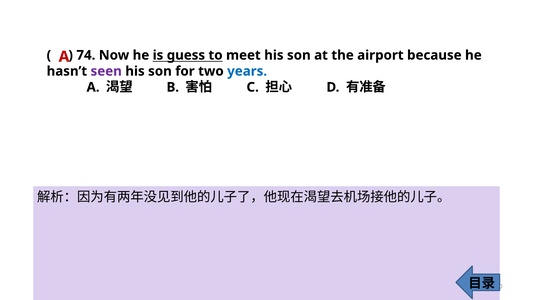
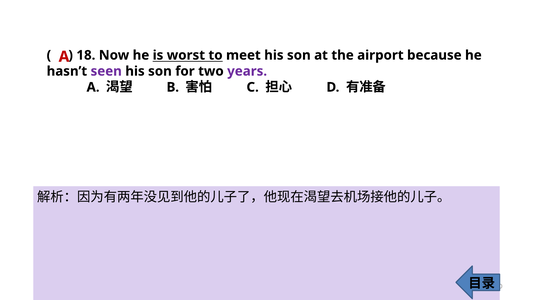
74: 74 -> 18 (86, 55)
guess: guess -> worst (186, 55)
years colour: blue -> purple (247, 71)
